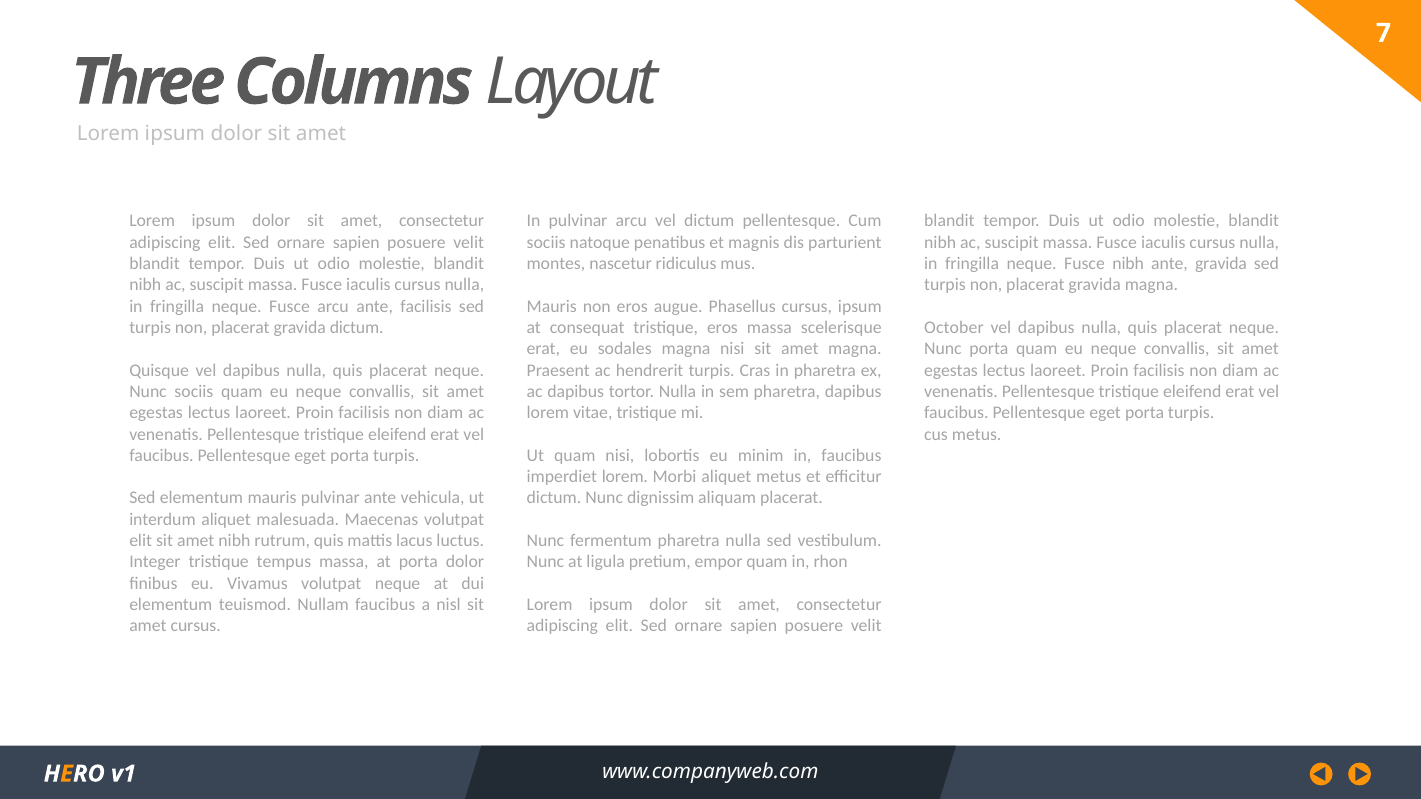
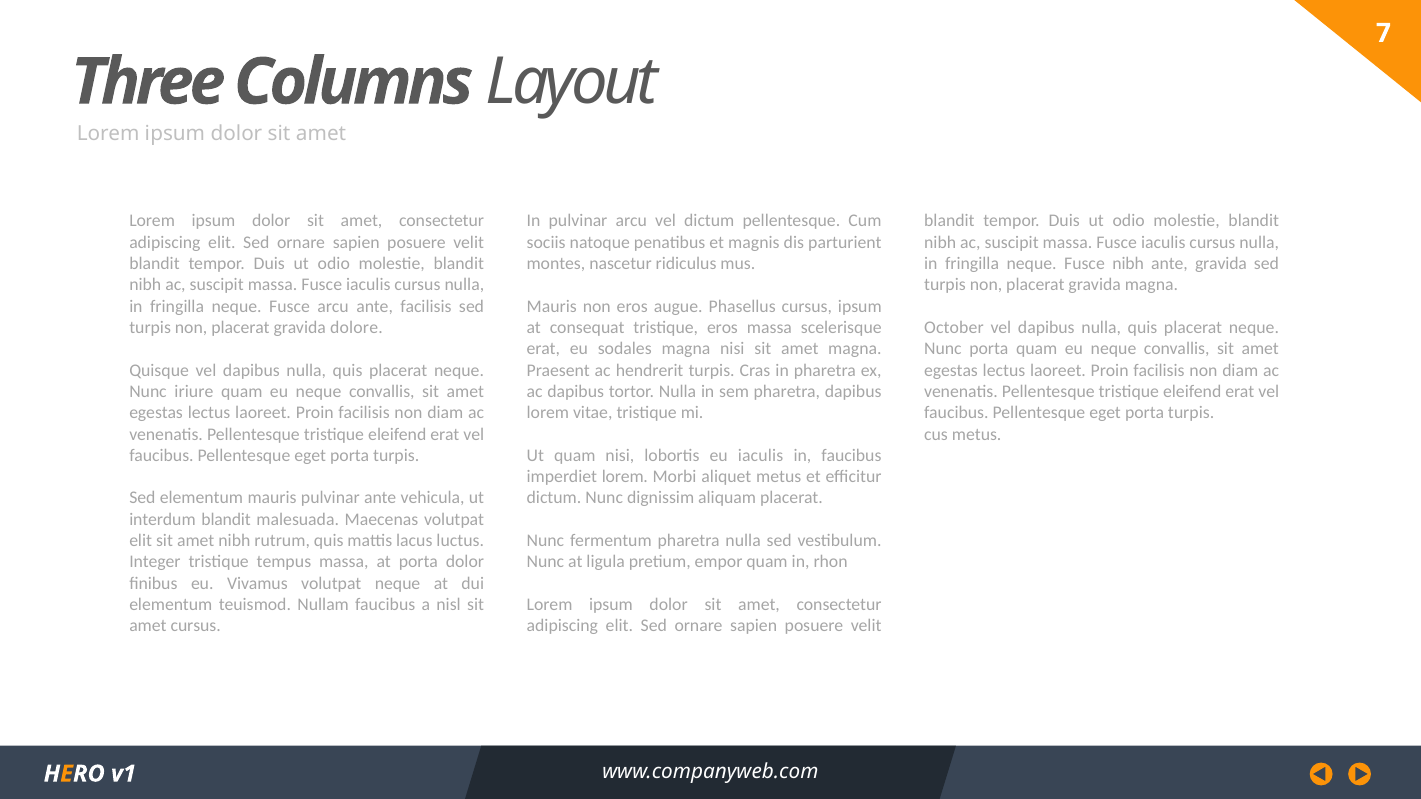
gravida dictum: dictum -> dolore (356, 328)
Nunc sociis: sociis -> iriure (194, 392)
eu minim: minim -> iaculis (761, 456)
interdum aliquet: aliquet -> blandit (226, 520)
